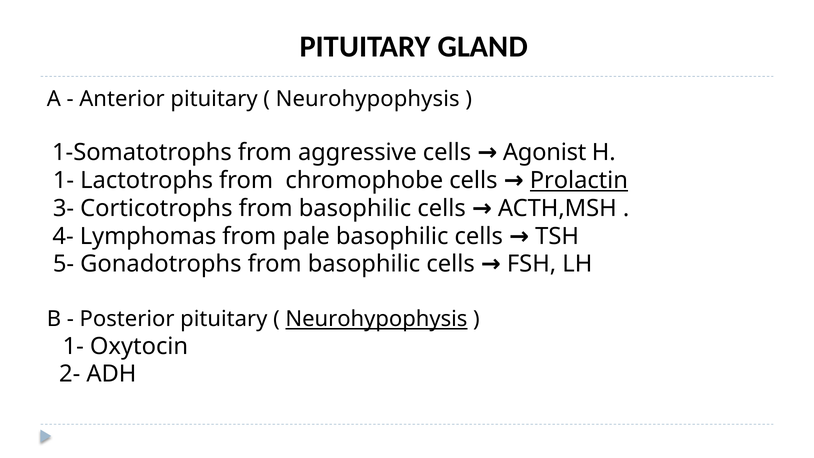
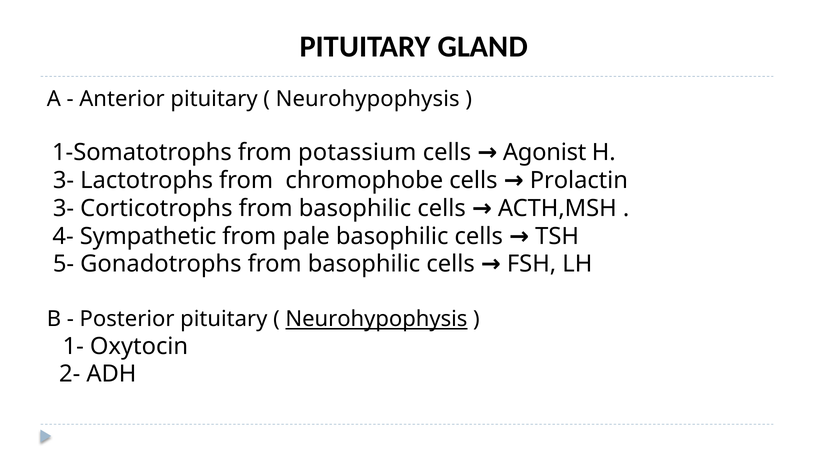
aggressive: aggressive -> potassium (357, 152)
1-: 1- -> 3- (64, 180)
Prolactin underline: present -> none (579, 180)
Lymphomas: Lymphomas -> Sympathetic (148, 236)
